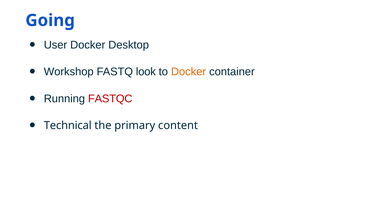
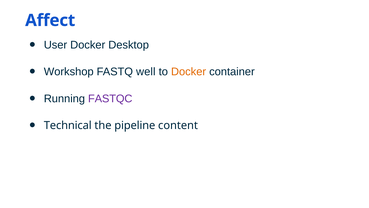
Going: Going -> Affect (50, 20)
look: look -> well (146, 72)
FASTQC colour: red -> purple (110, 98)
primary: primary -> pipeline (135, 125)
